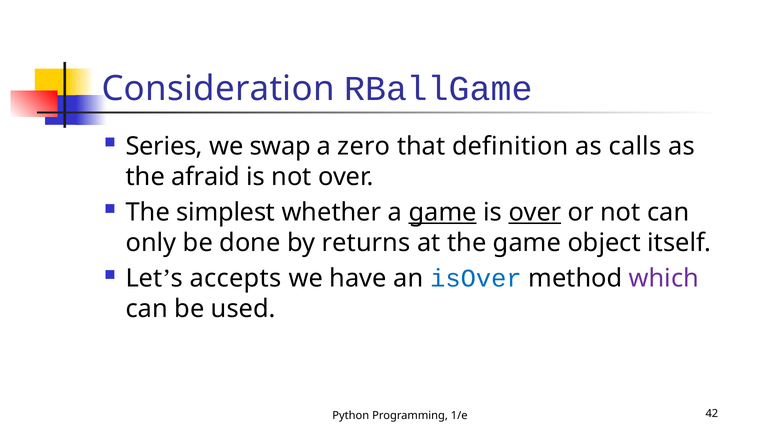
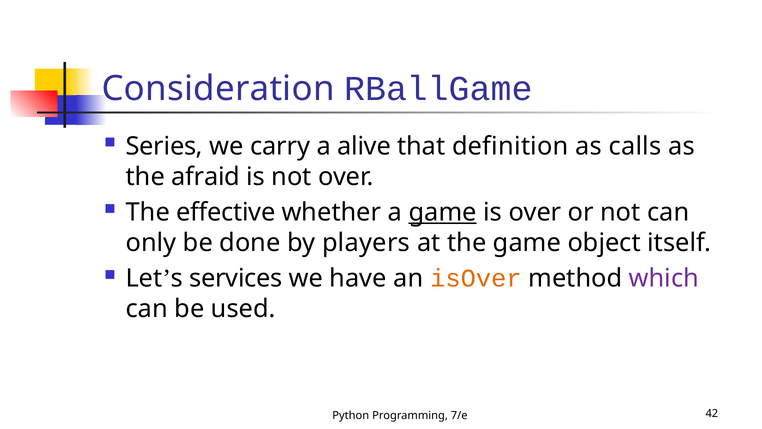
swap: swap -> carry (280, 146)
zero: zero -> alive (364, 146)
simplest: simplest -> effective (226, 212)
over underline: present -> none (535, 212)
returns: returns -> players (366, 243)
accepts: accepts -> services (236, 278)
isOver colour: blue -> orange (476, 278)
1/e: 1/e -> 7/e (459, 415)
